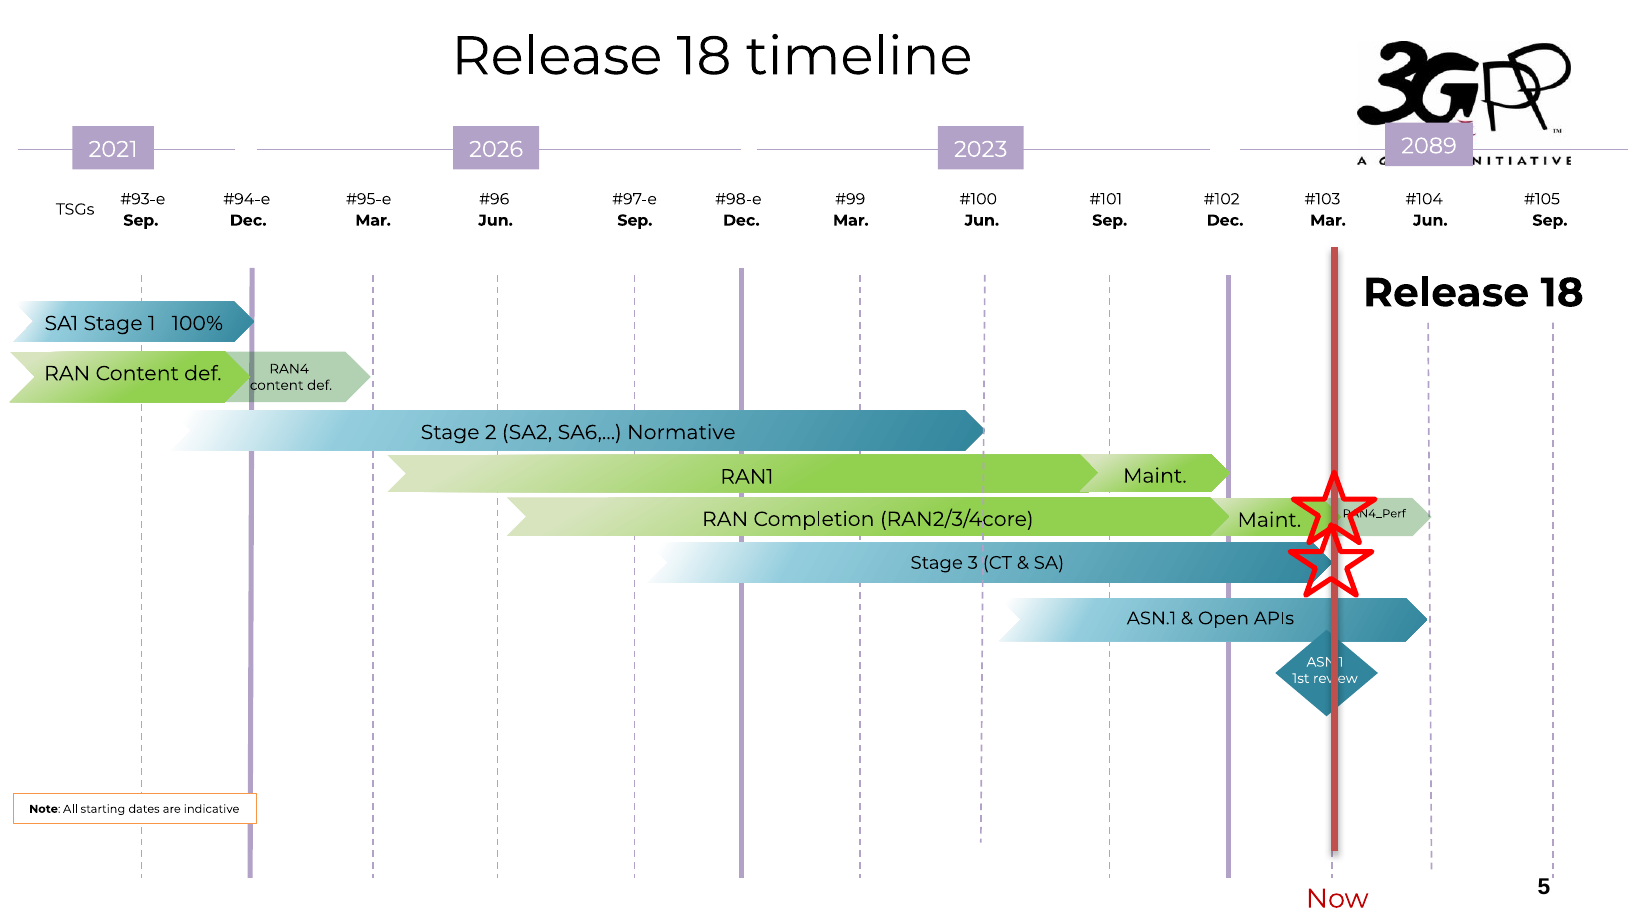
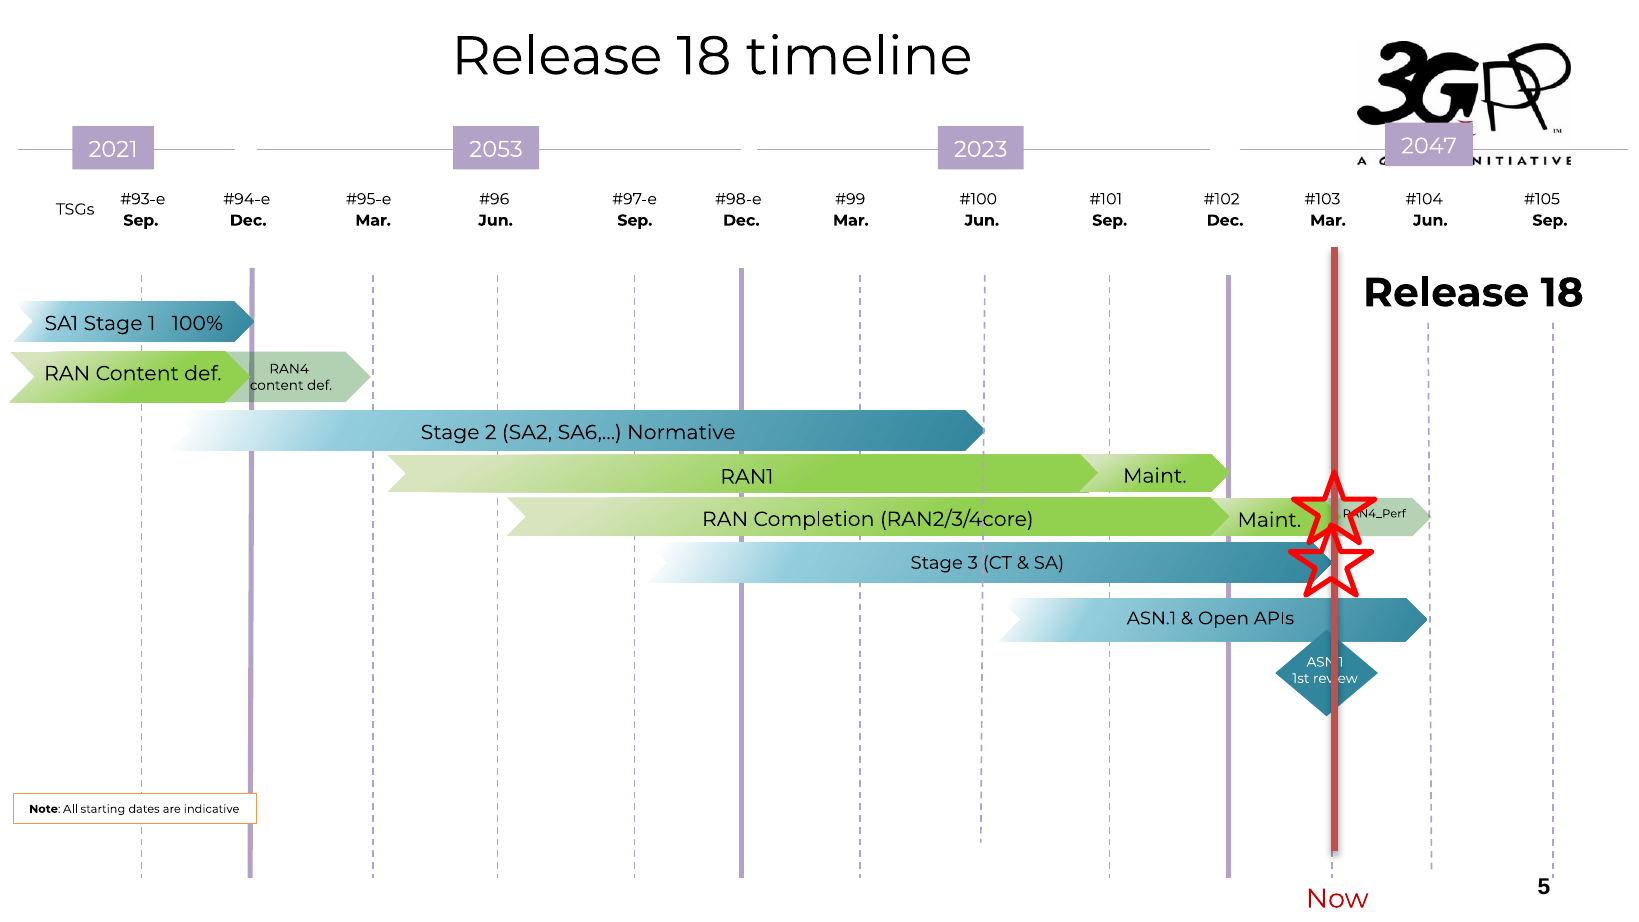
2089: 2089 -> 2047 (1429, 146)
2026: 2026 -> 2053 (496, 149)
